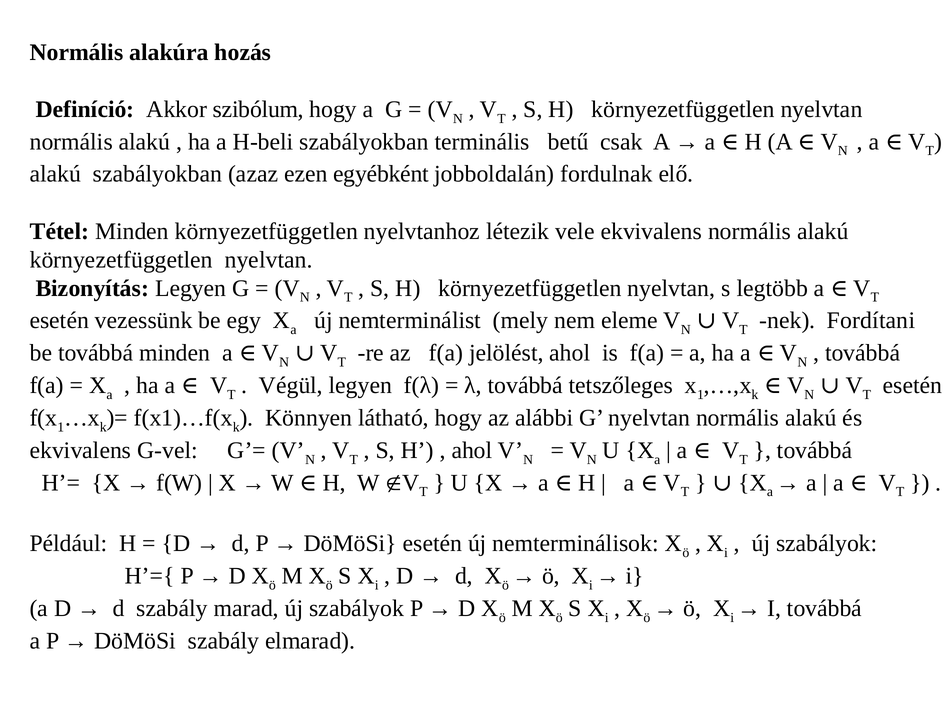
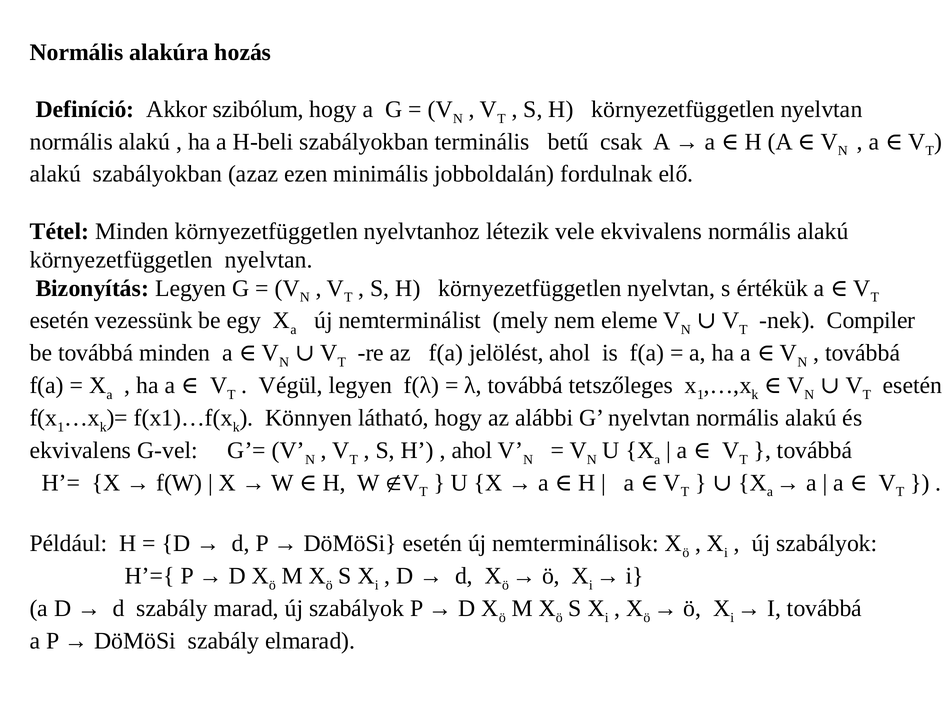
egyébként: egyébként -> minimális (381, 174)
legtöbb: legtöbb -> értékük (772, 288)
Fordítani: Fordítani -> Compiler (871, 321)
